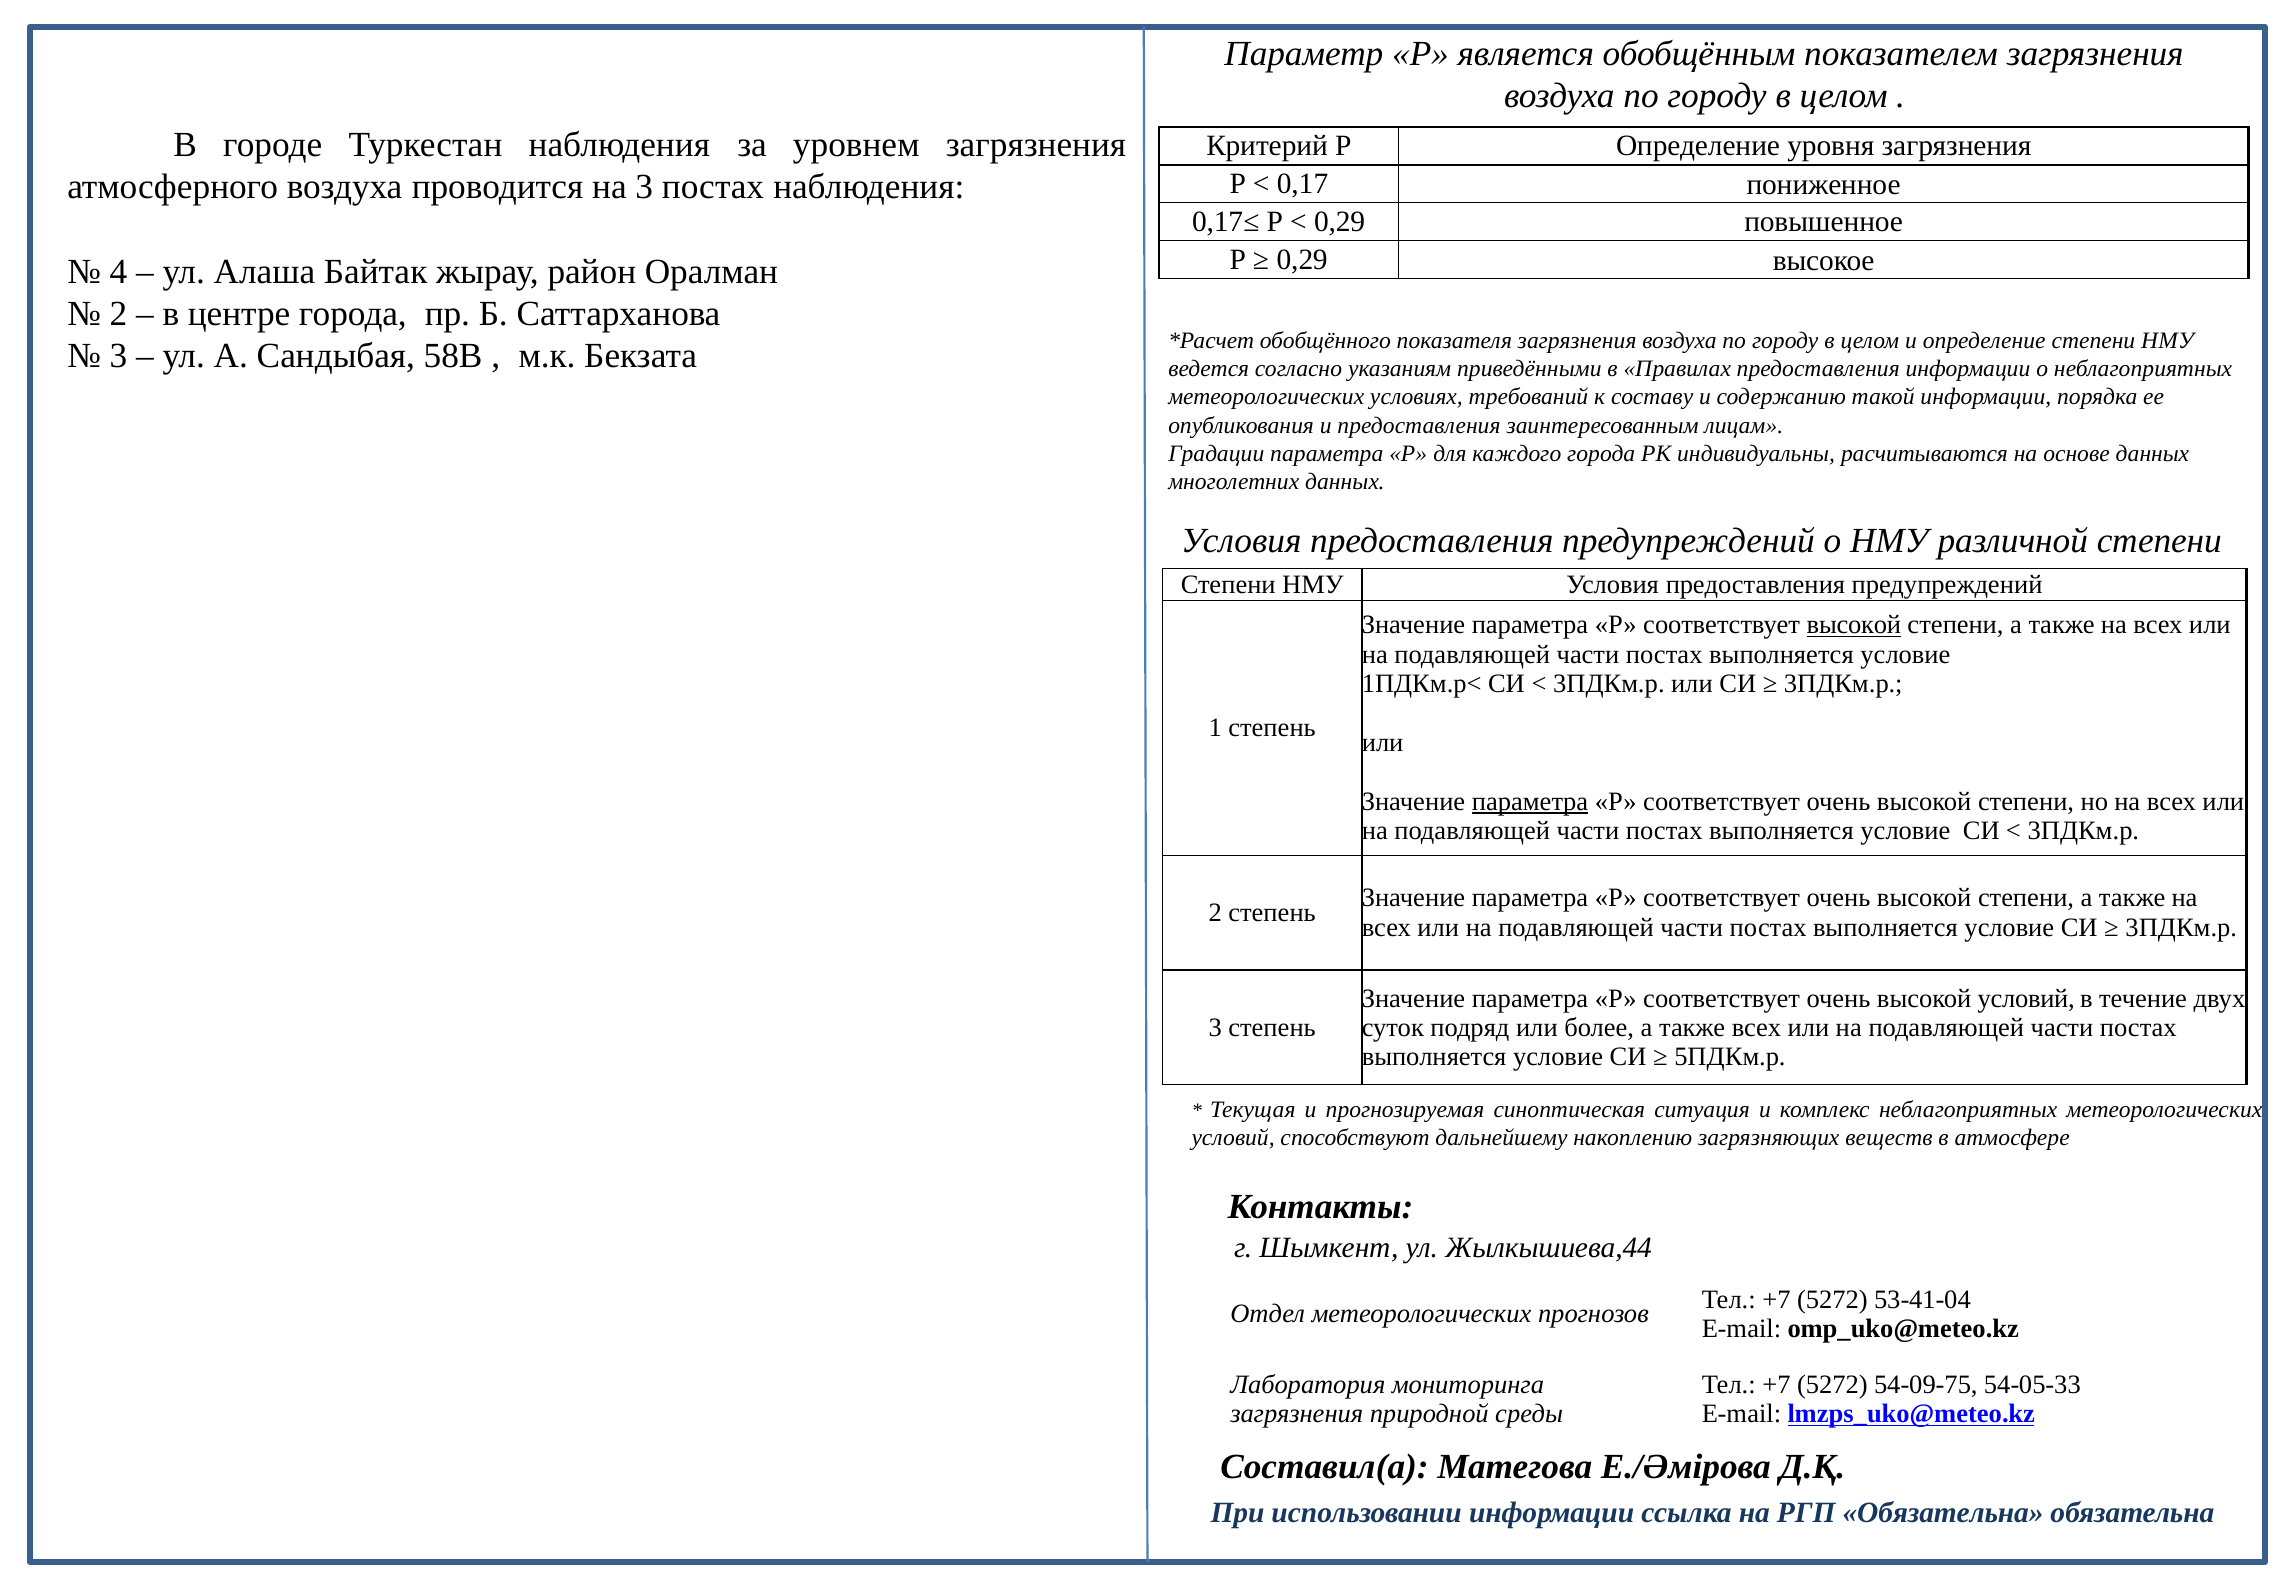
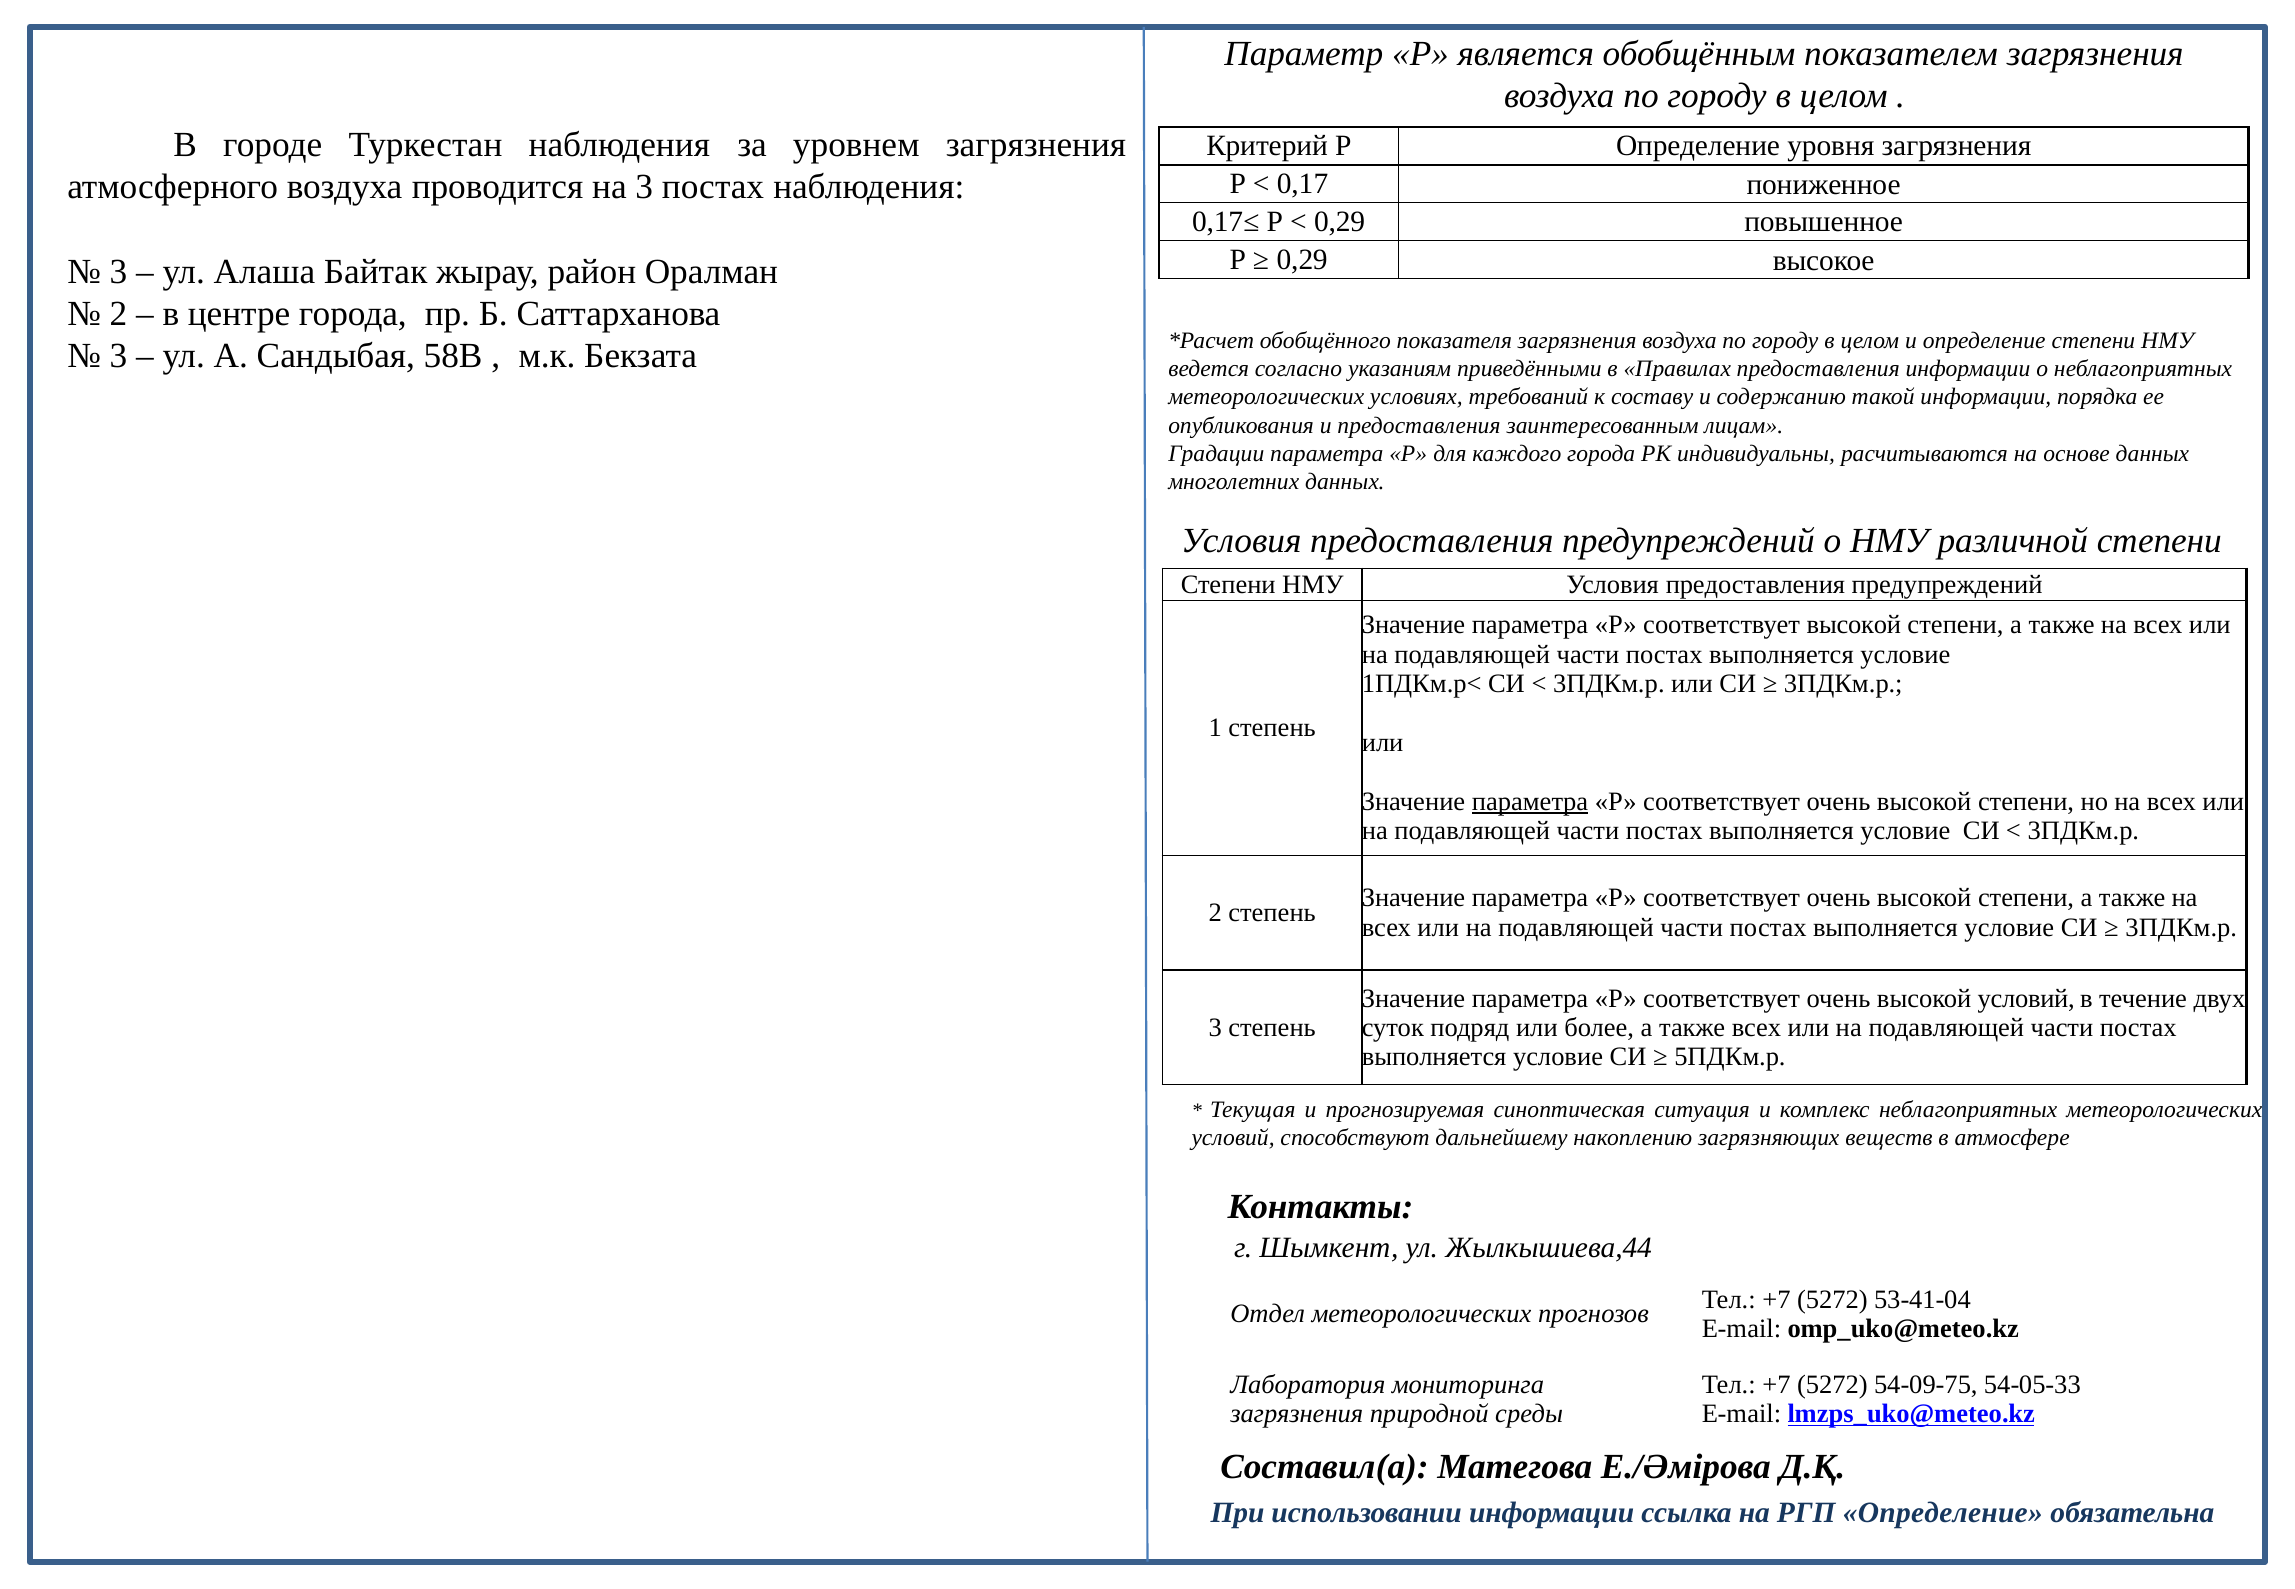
4: 4 -> 3 (118, 272)
высокой underline: present -> none (1854, 625)
РГП Обязательна: Обязательна -> Определение (1943, 1513)
